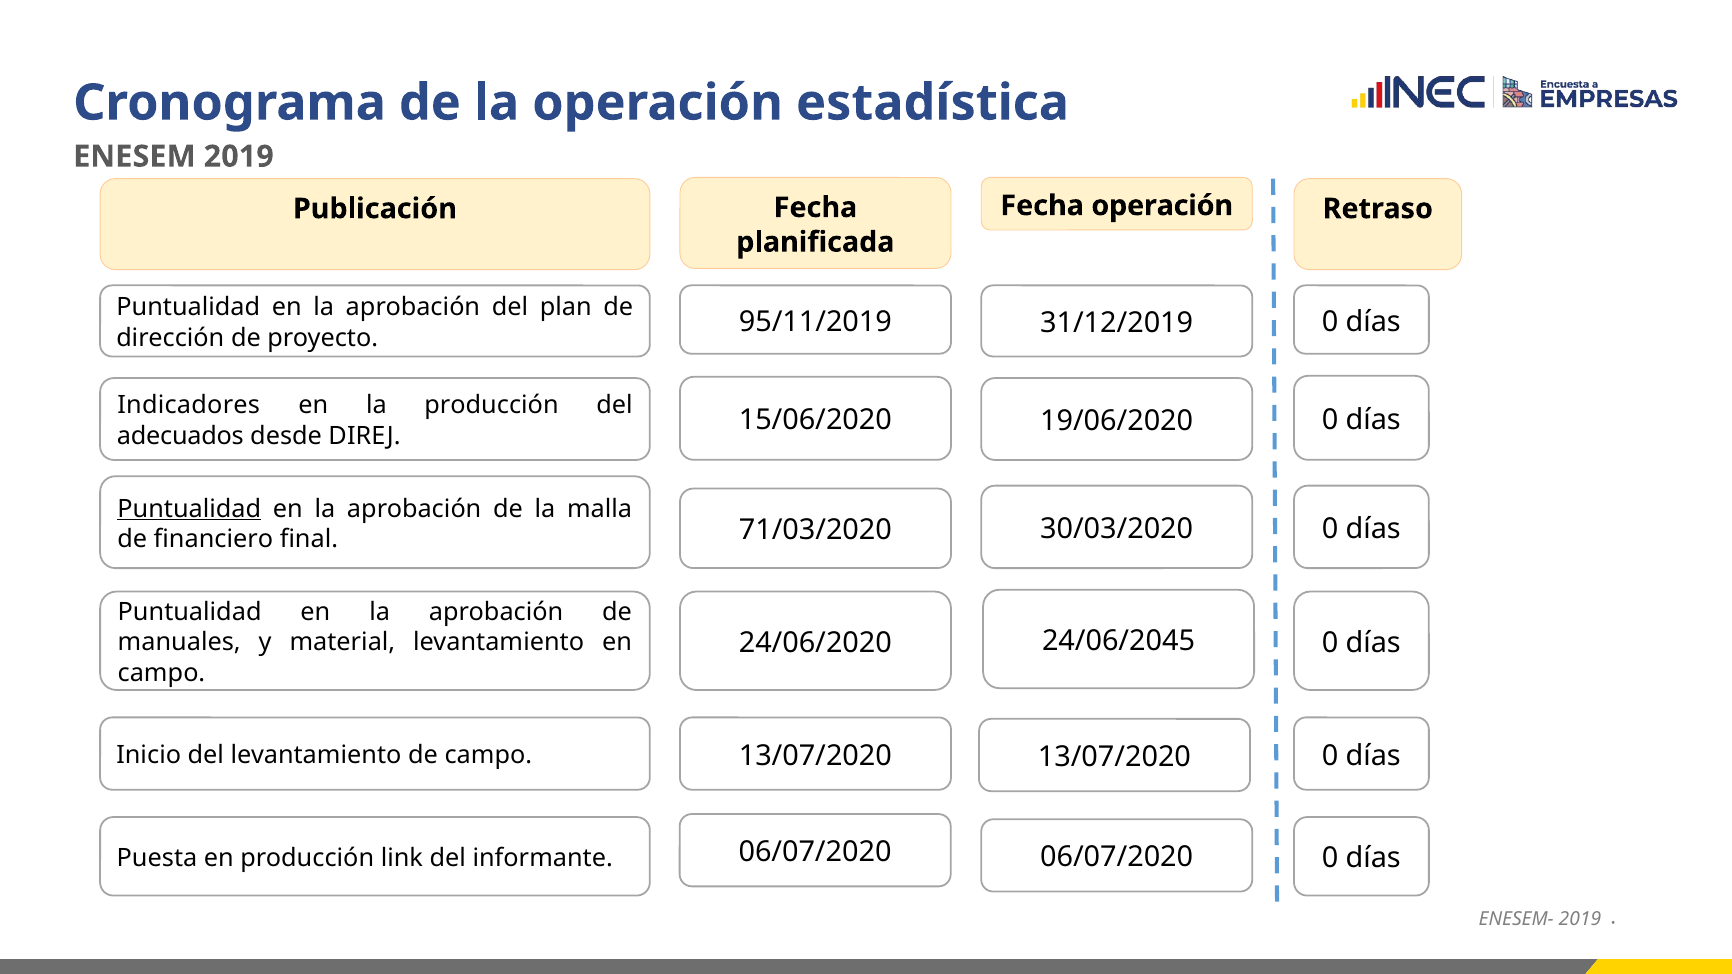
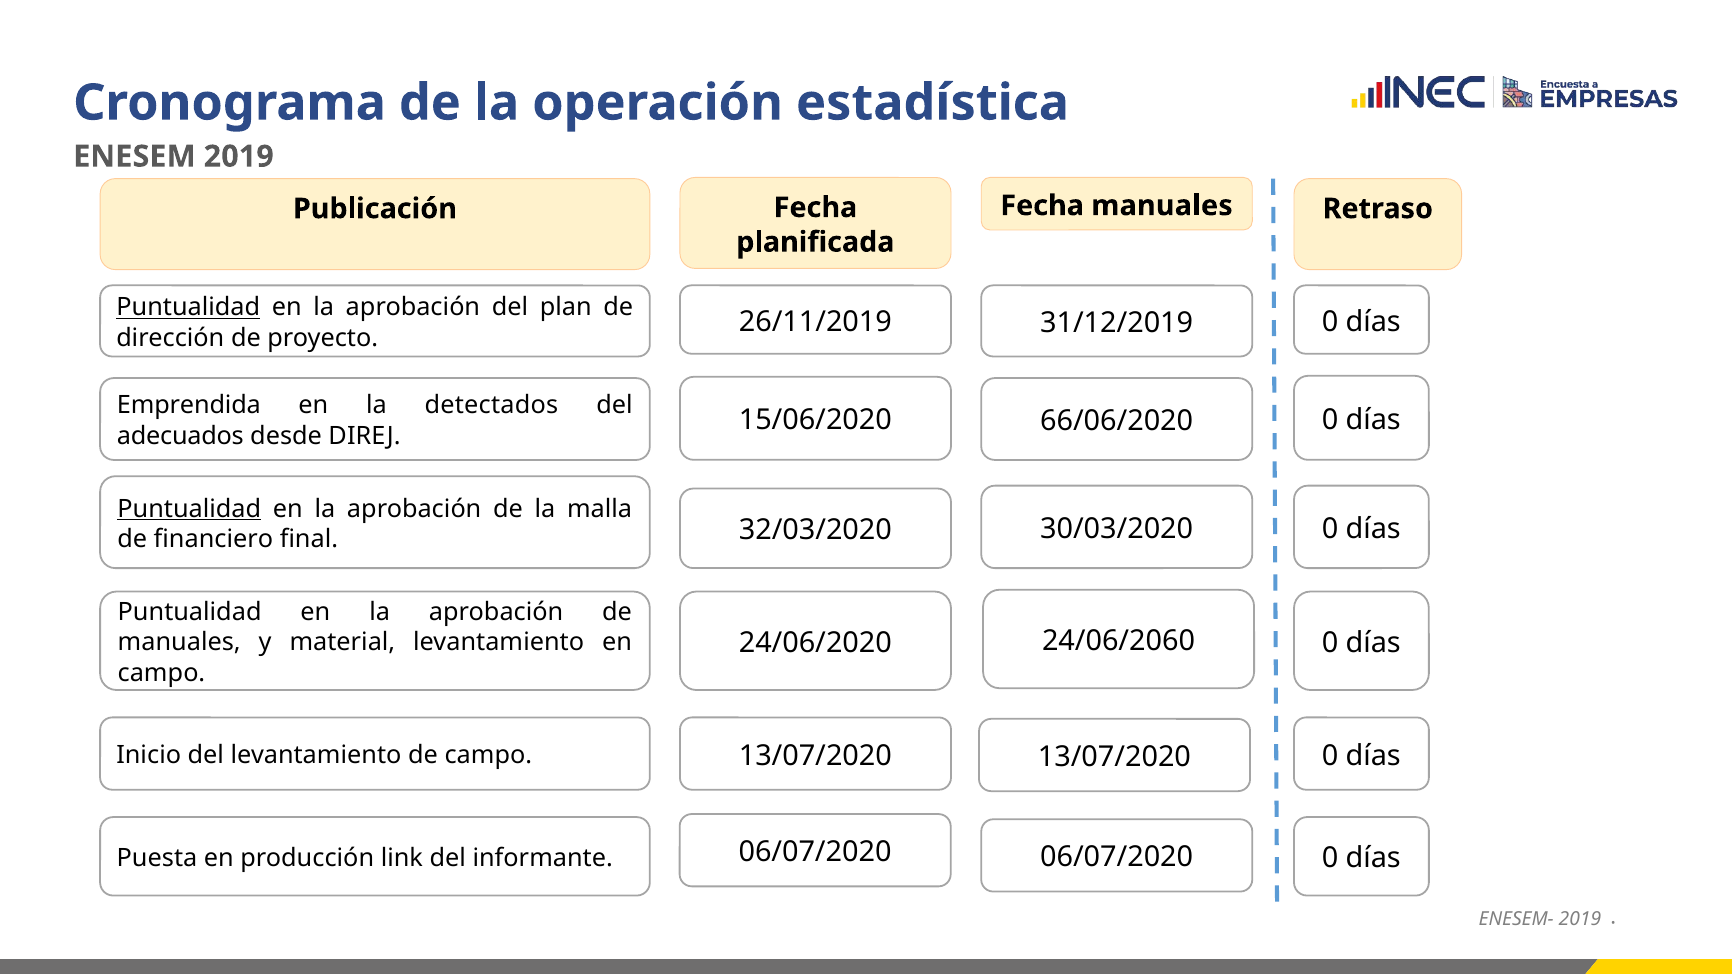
Fecha operación: operación -> manuales (1162, 206)
Puntualidad underline: none -> present (188, 308)
95/11/2019: 95/11/2019 -> 26/11/2019 (815, 322)
Indicadores: Indicadores -> Emprendida (189, 406)
la producción: producción -> detectados (491, 406)
19/06/2020: 19/06/2020 -> 66/06/2020 (1117, 421)
71/03/2020: 71/03/2020 -> 32/03/2020 (815, 530)
24/06/2045: 24/06/2045 -> 24/06/2060 (1119, 641)
